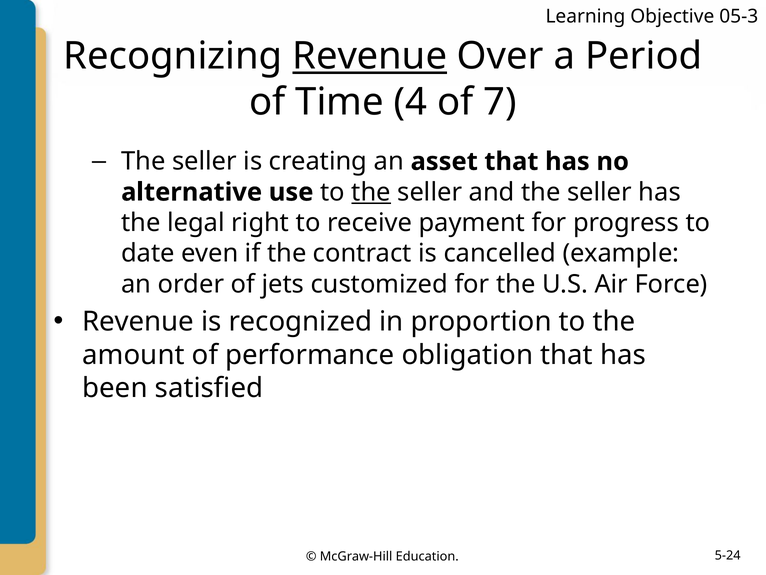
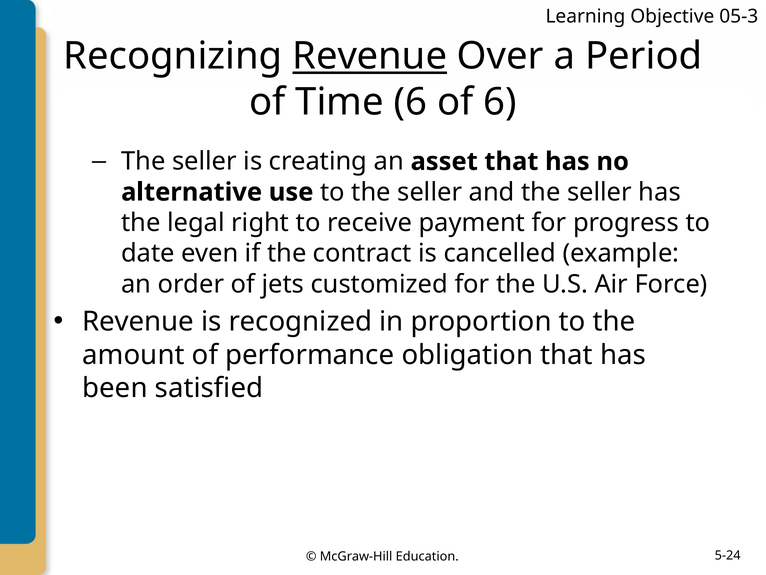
Time 4: 4 -> 6 (410, 102)
of 7: 7 -> 6 (500, 102)
the underline: present -> none (371, 192)
